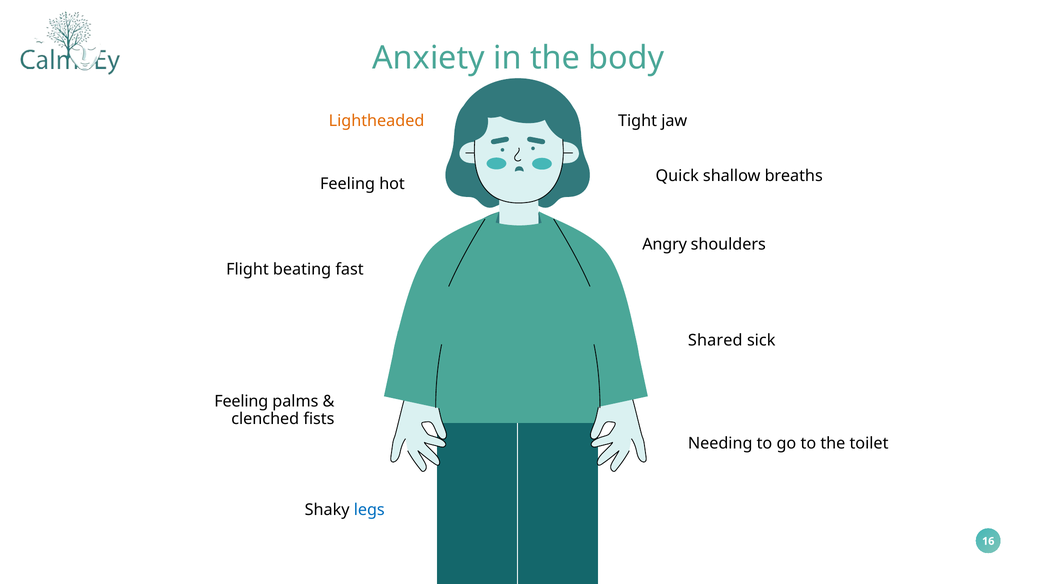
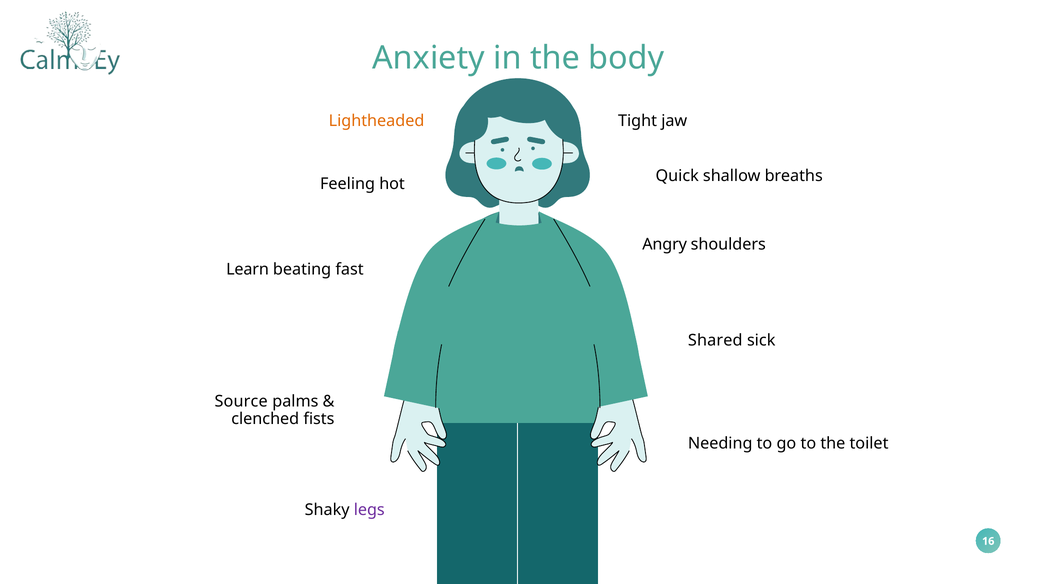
Flight: Flight -> Learn (248, 269)
Feeling: Feeling -> Source (241, 401)
legs colour: blue -> purple (369, 509)
